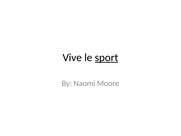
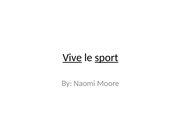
Vive underline: none -> present (72, 57)
